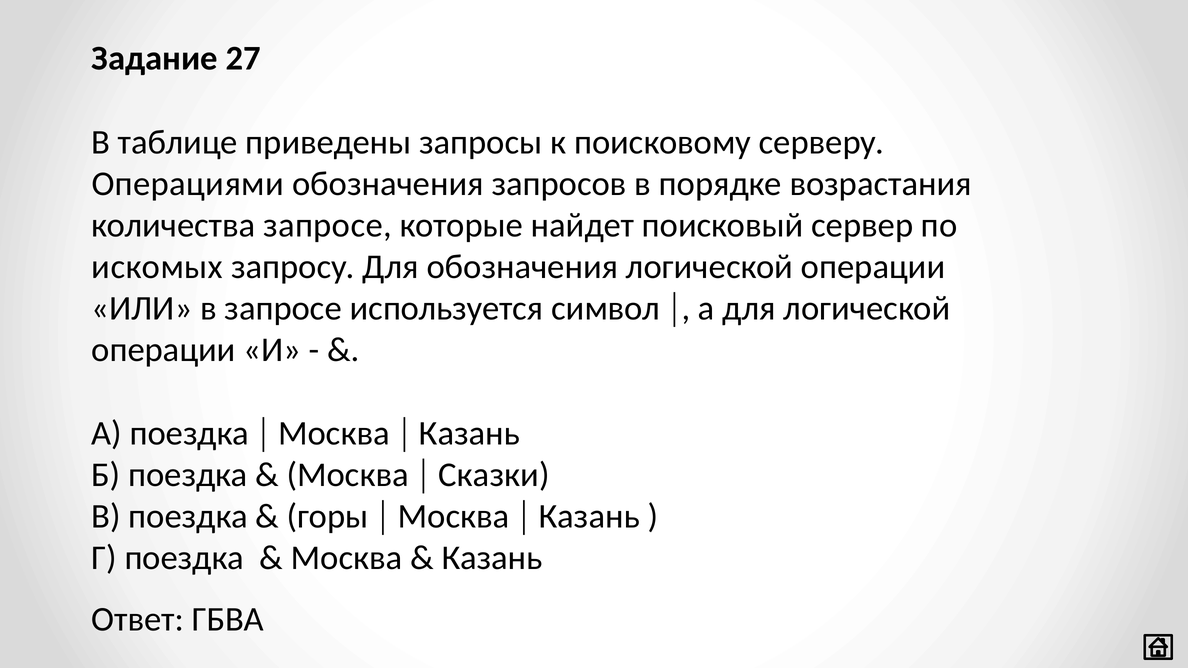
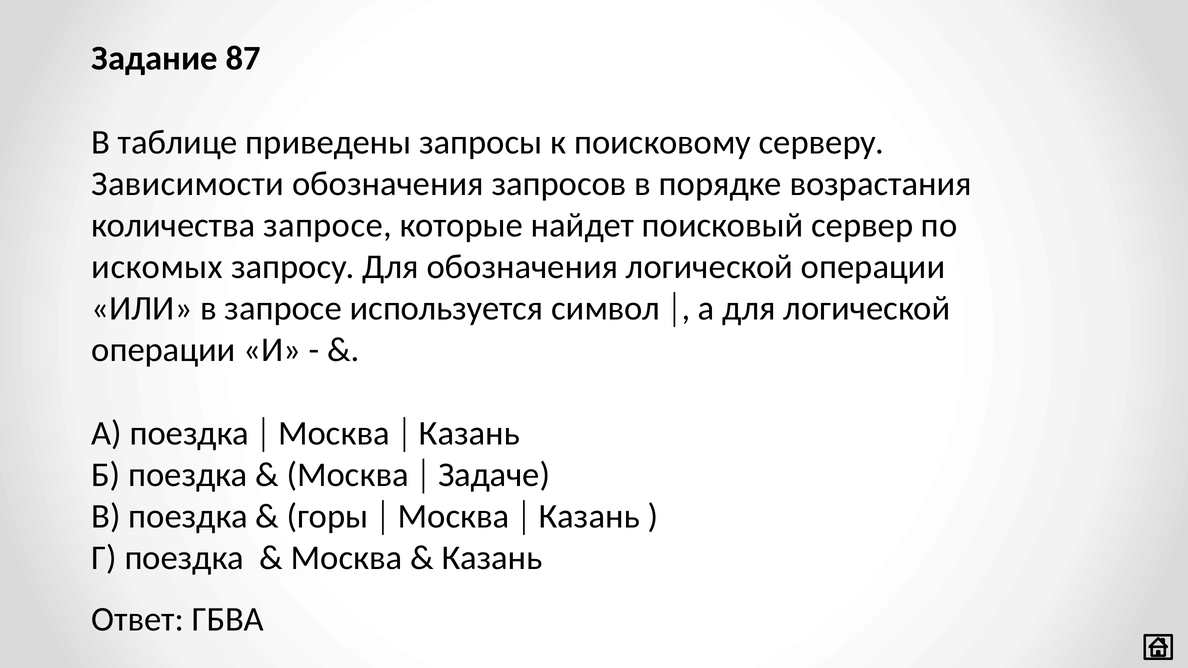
27: 27 -> 87 (243, 59)
Операциями: Операциями -> Зависимости (188, 184)
Сказки: Сказки -> Задаче (494, 475)
